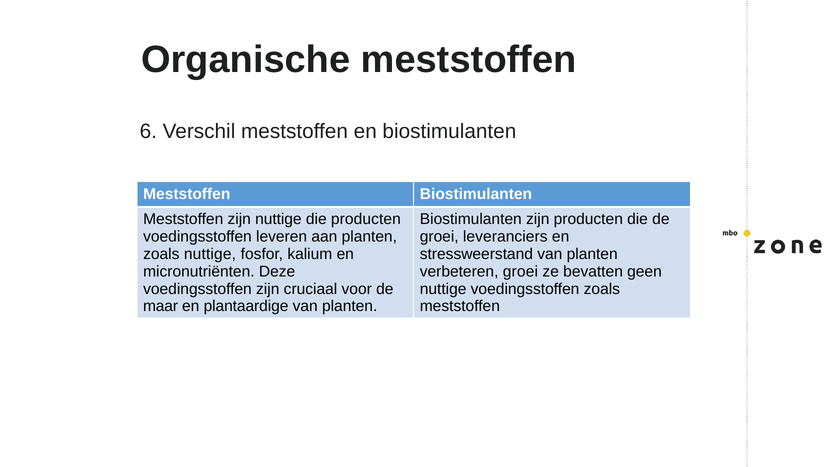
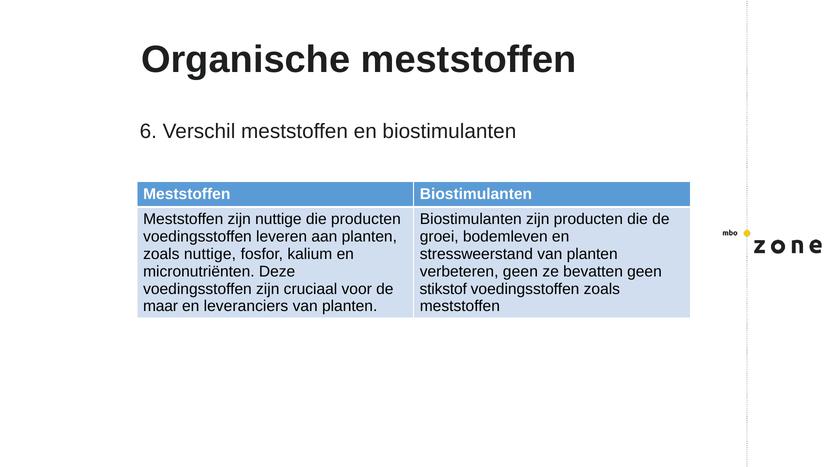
leveranciers: leveranciers -> bodemleven (505, 237)
verbeteren groei: groei -> geen (520, 271)
nuttige: nuttige -> stikstof (443, 289)
plantaardige: plantaardige -> leveranciers (246, 306)
